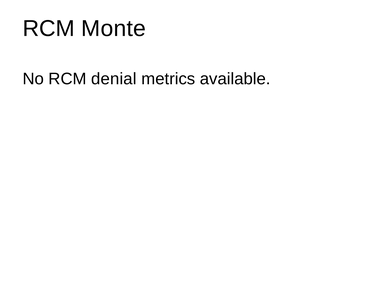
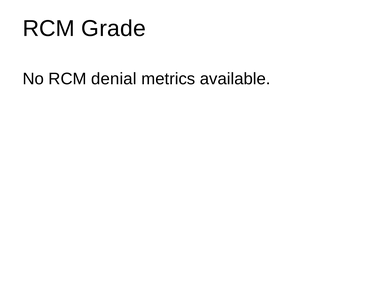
Monte: Monte -> Grade (114, 29)
